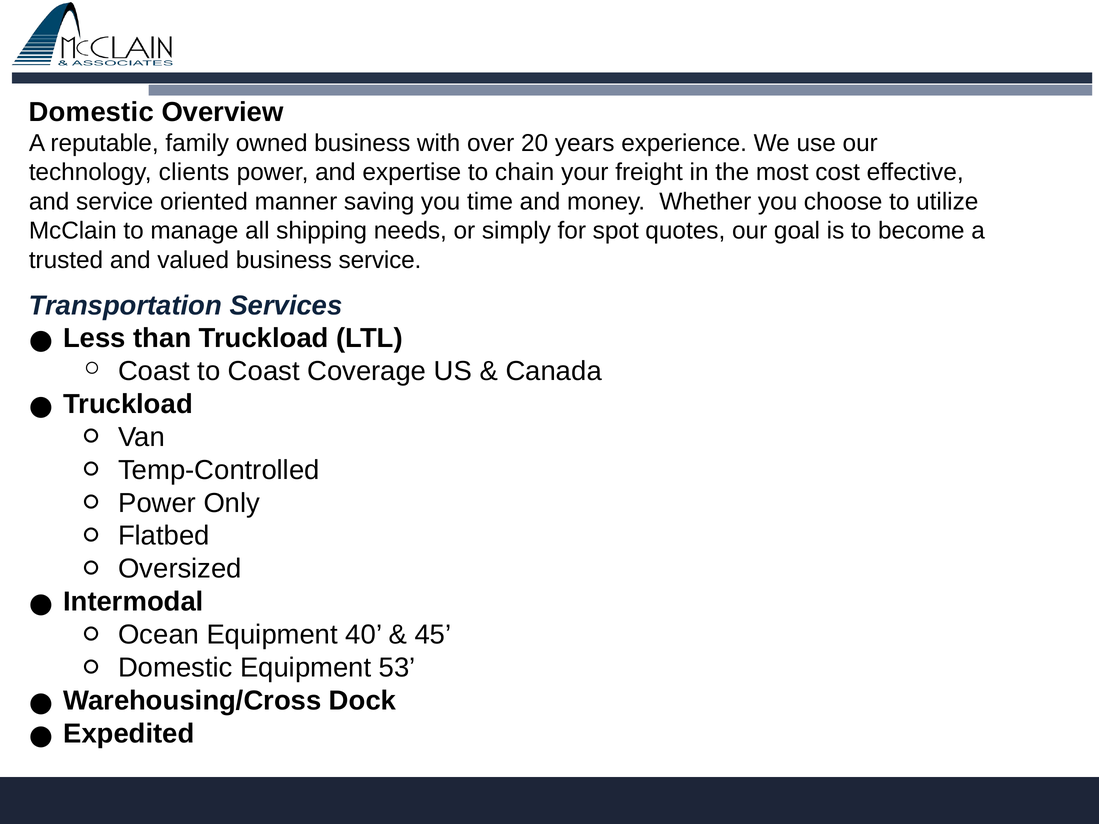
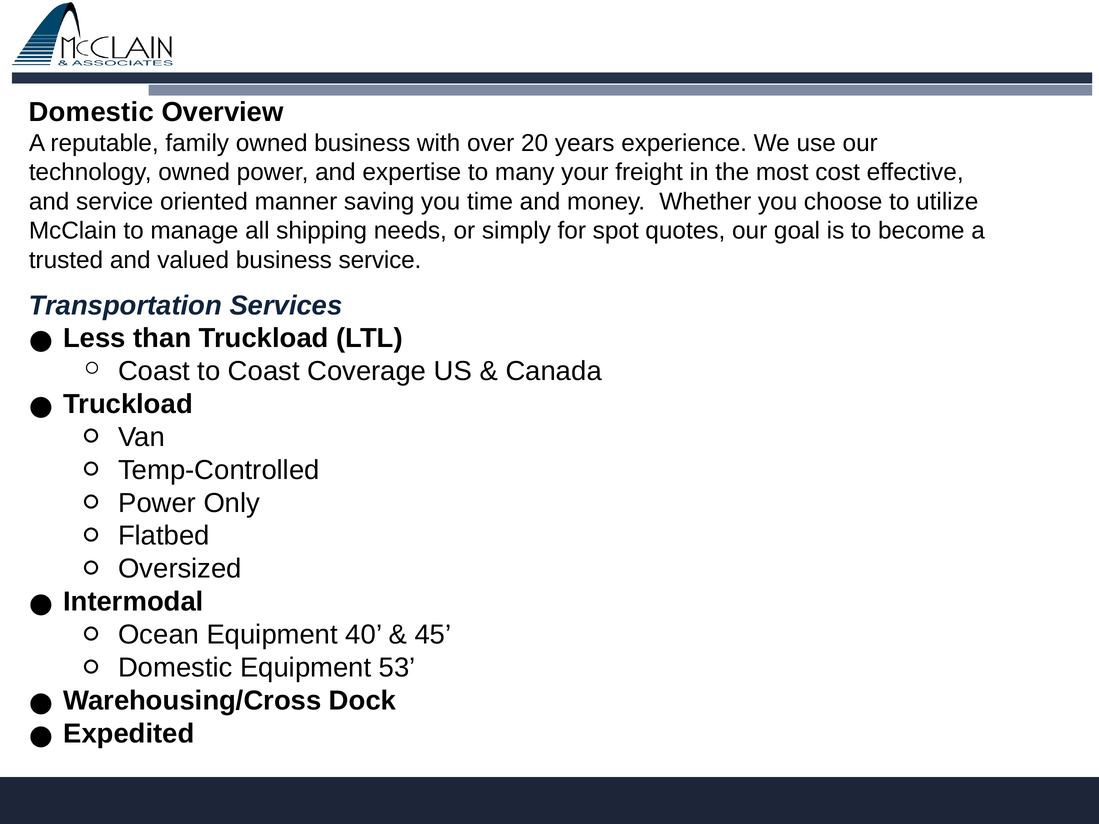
technology clients: clients -> owned (194, 172)
chain: chain -> many (525, 172)
